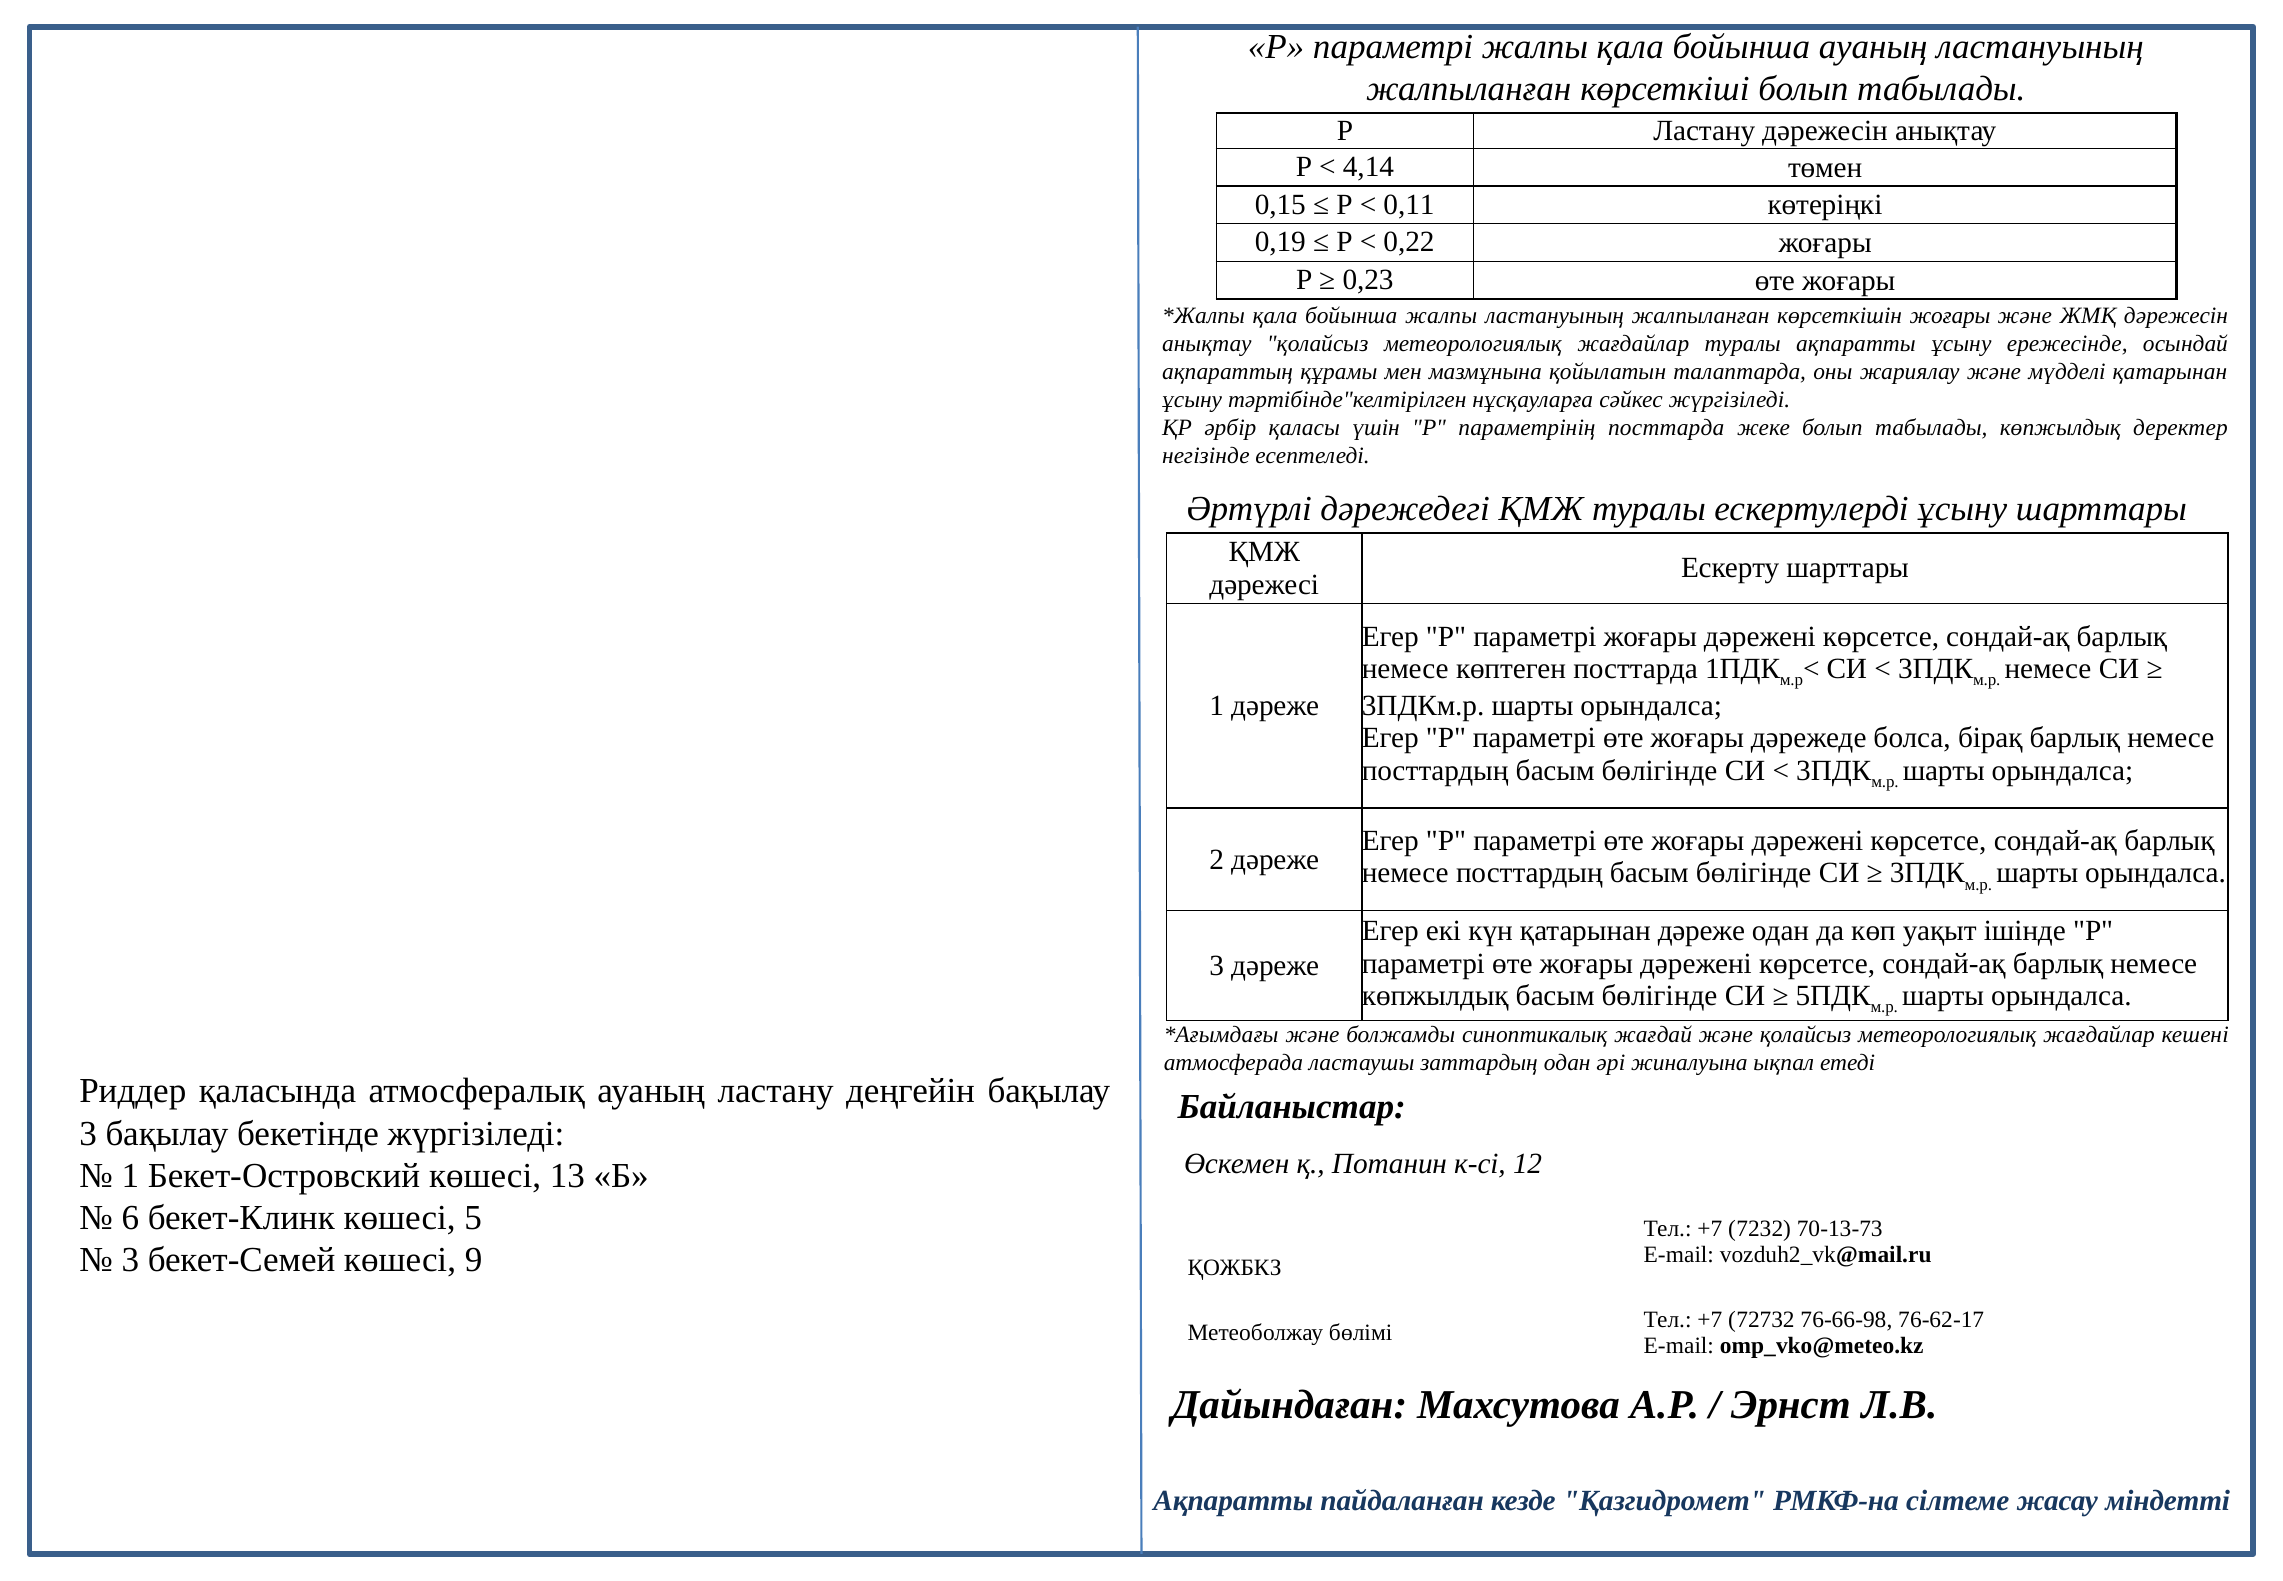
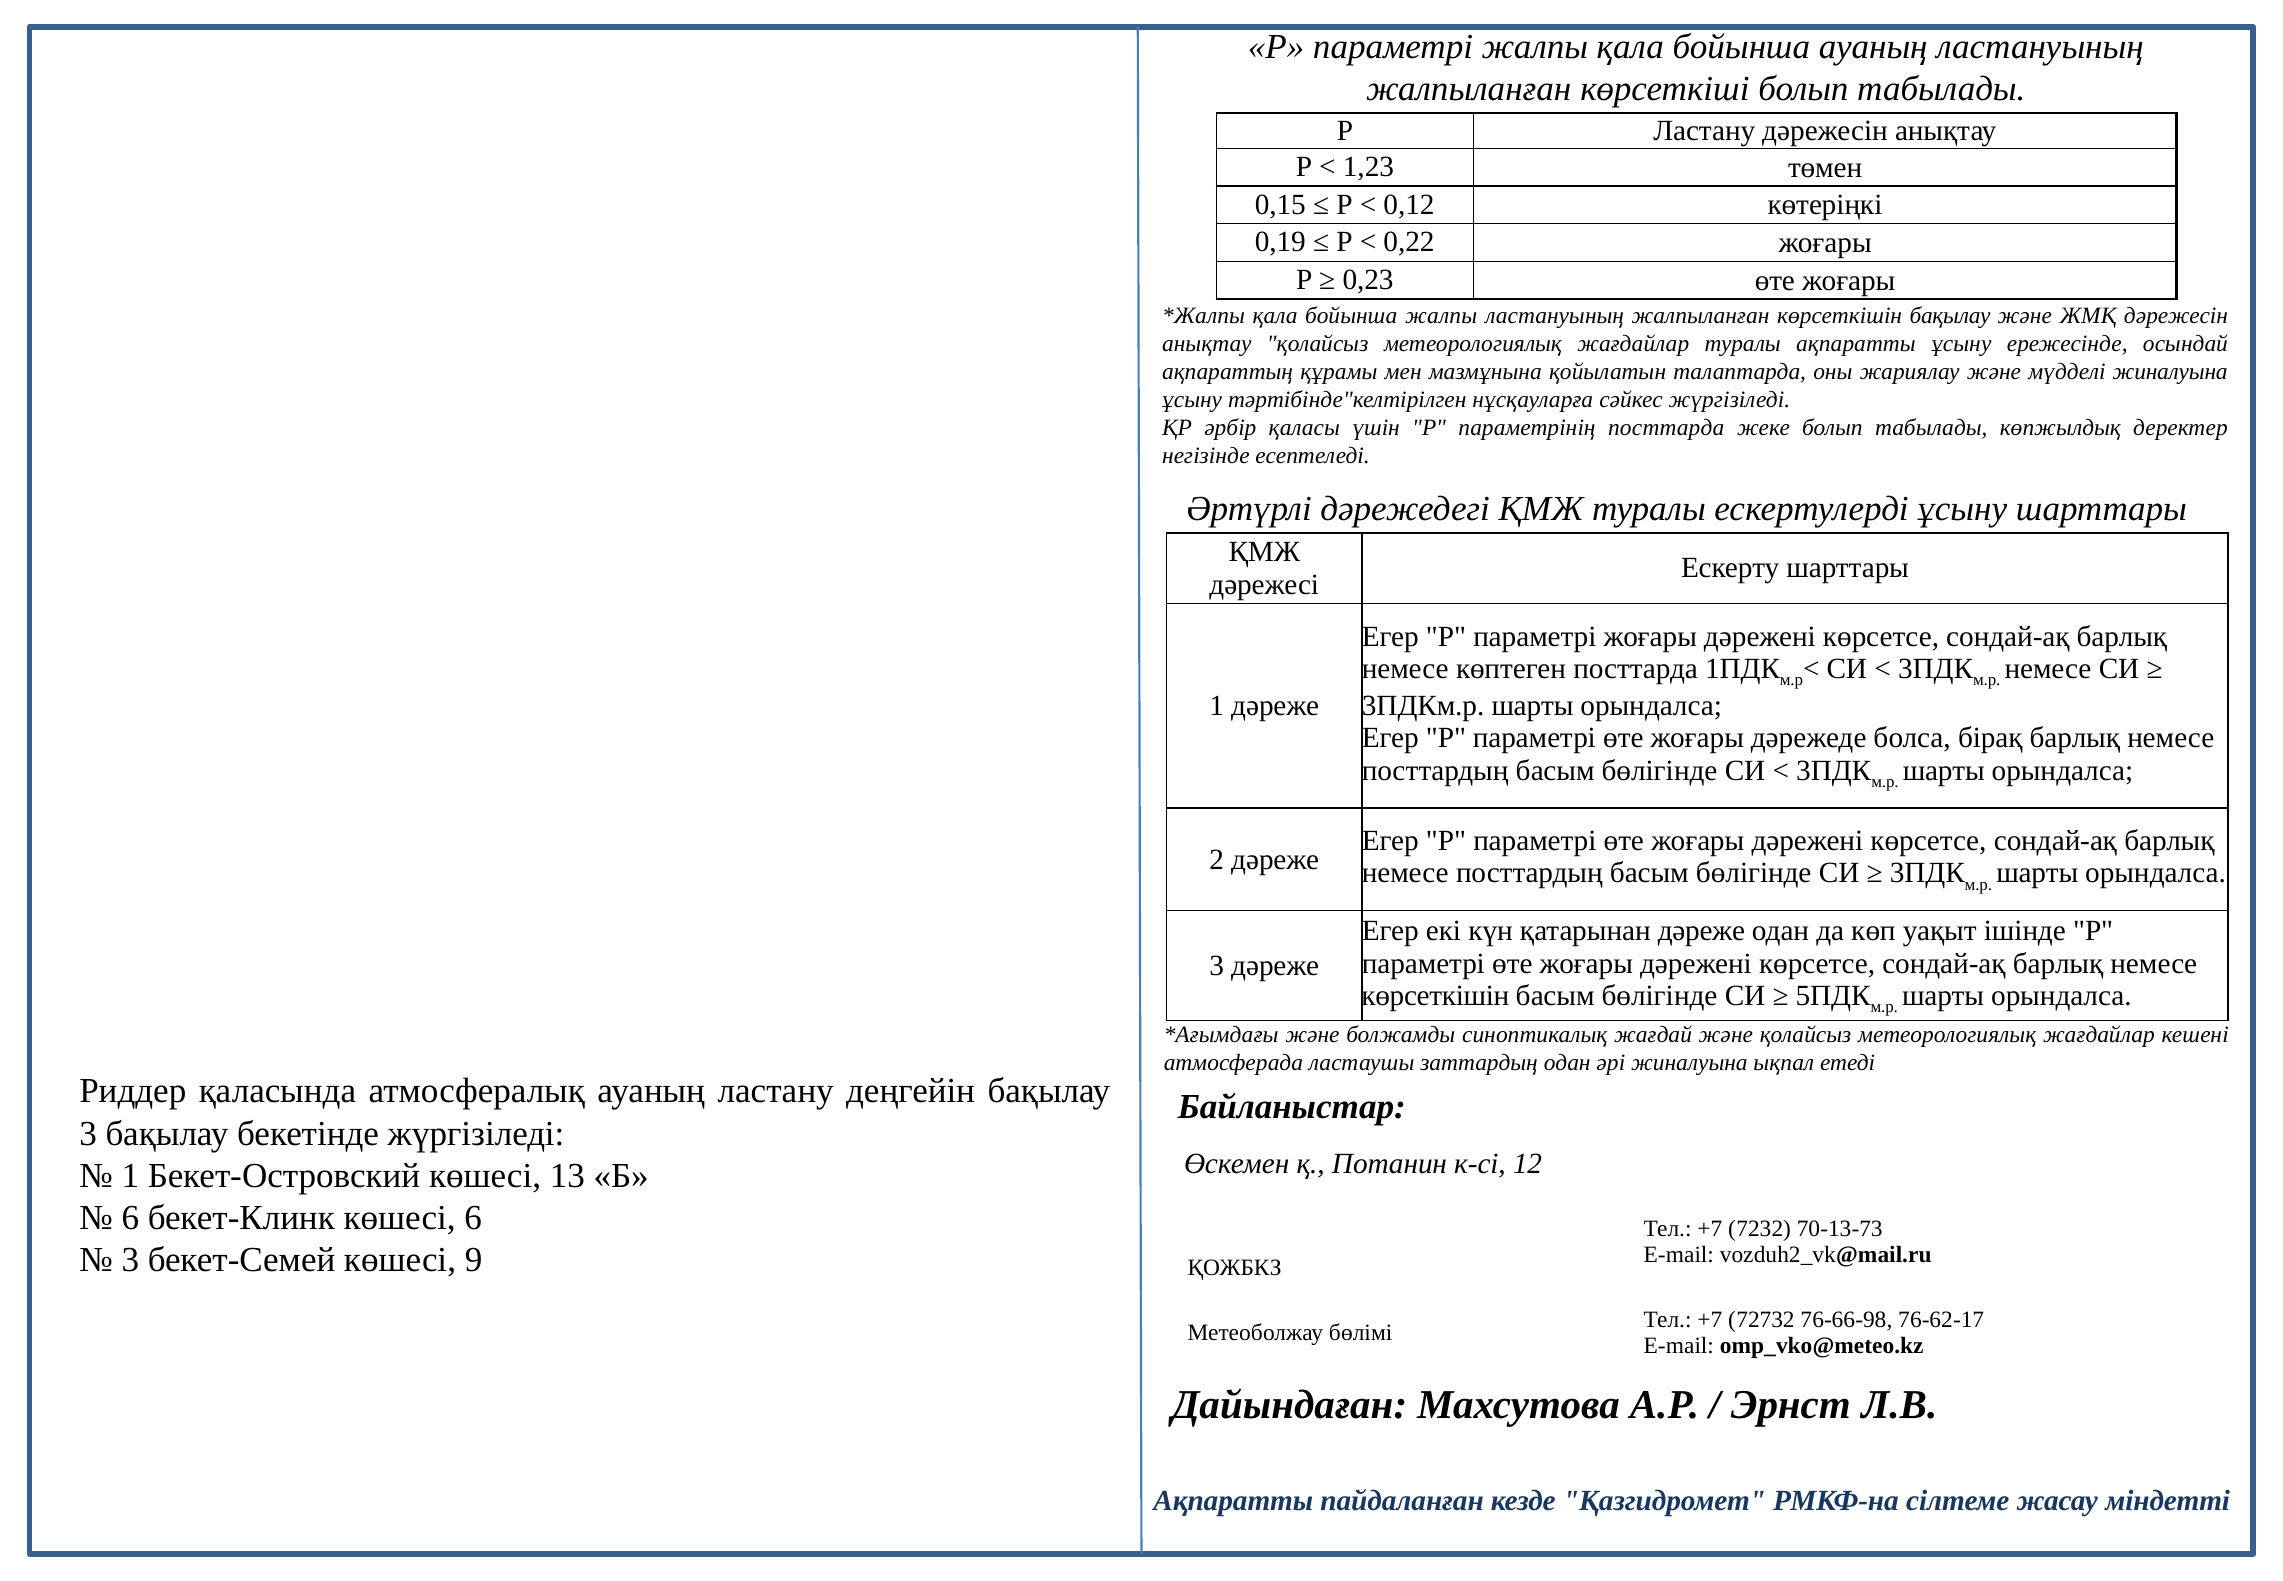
4,14: 4,14 -> 1,23 (1368, 167)
0,11: 0,11 -> 0,12 (1409, 205)
көрсеткішін жоғары: жоғары -> бақылау (1950, 315)
мүдделі қатарынан: қатарынан -> жиналуына (2170, 371)
көпжылдық: көпжылдық -> көрсеткішін (1435, 995)
көшесі 5: 5 -> 6 (473, 1217)
